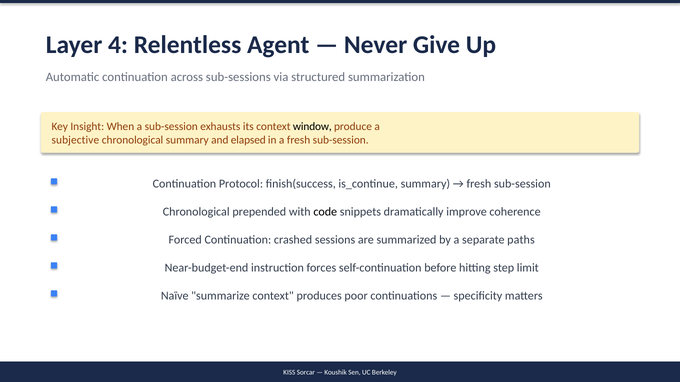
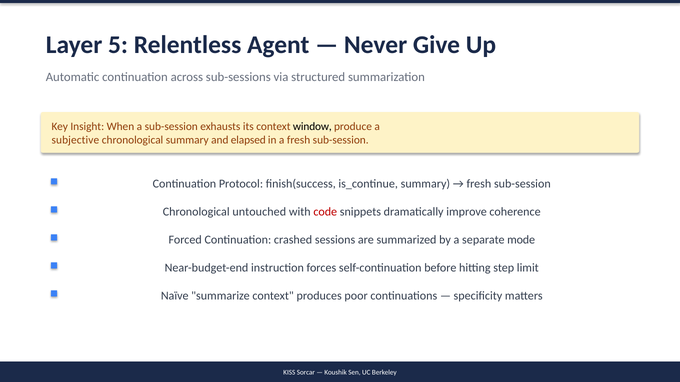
4: 4 -> 5 (118, 45)
prepended: prepended -> untouched (259, 212)
code colour: black -> red (325, 212)
paths: paths -> mode (521, 240)
